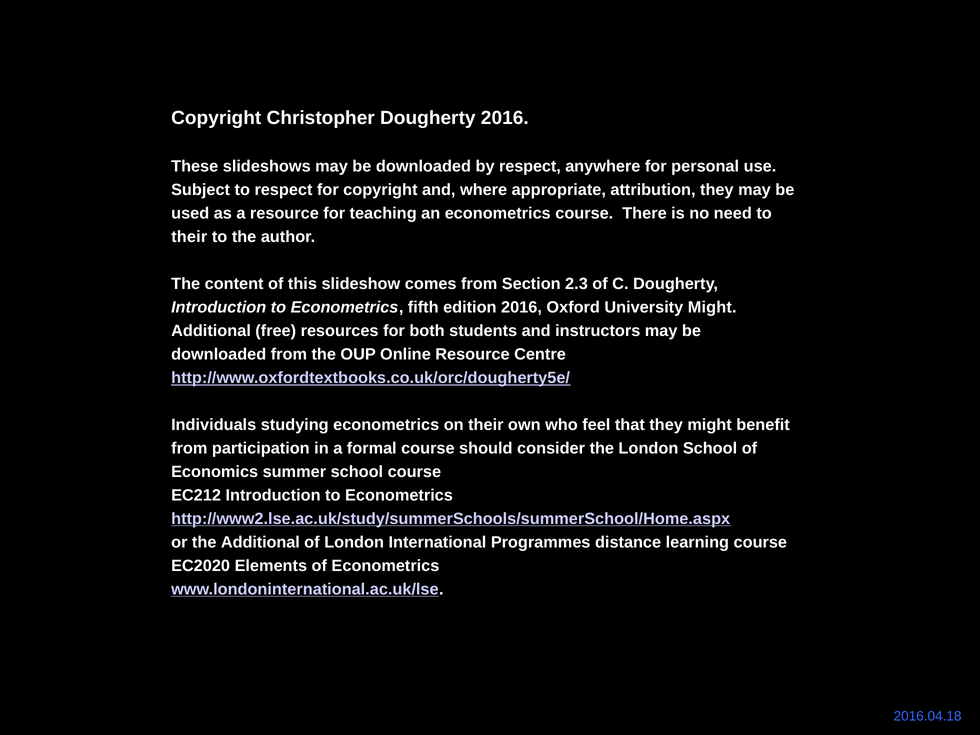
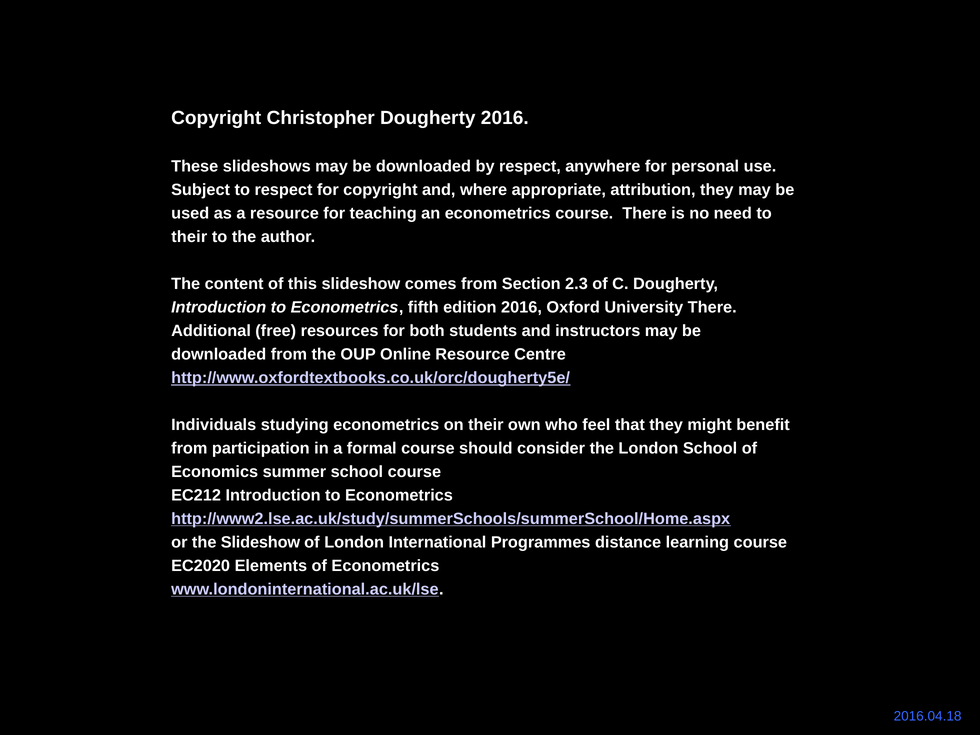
University Might: Might -> There (712, 307)
the Additional: Additional -> Slideshow (260, 542)
